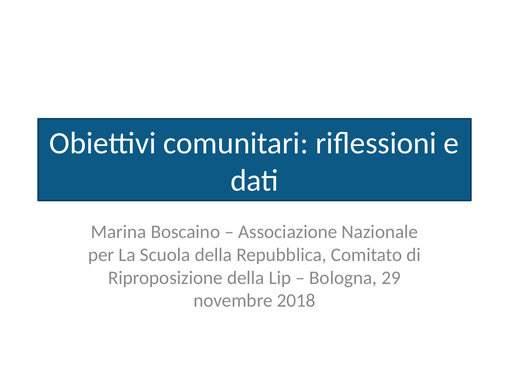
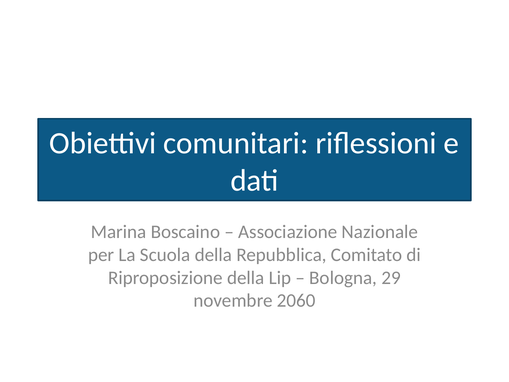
2018: 2018 -> 2060 (296, 300)
